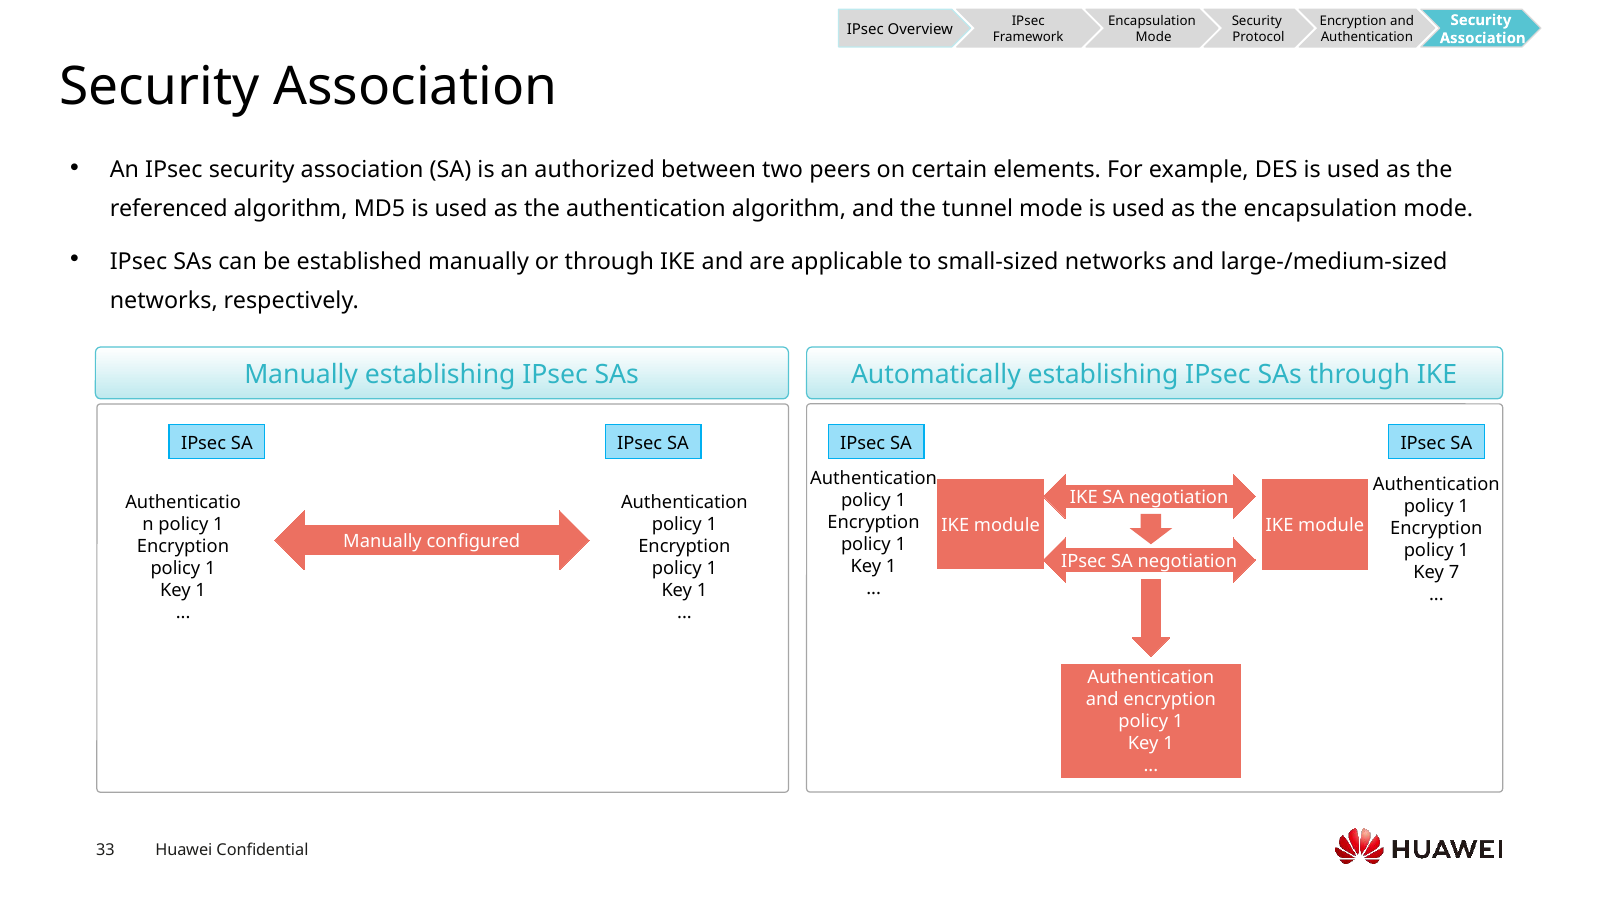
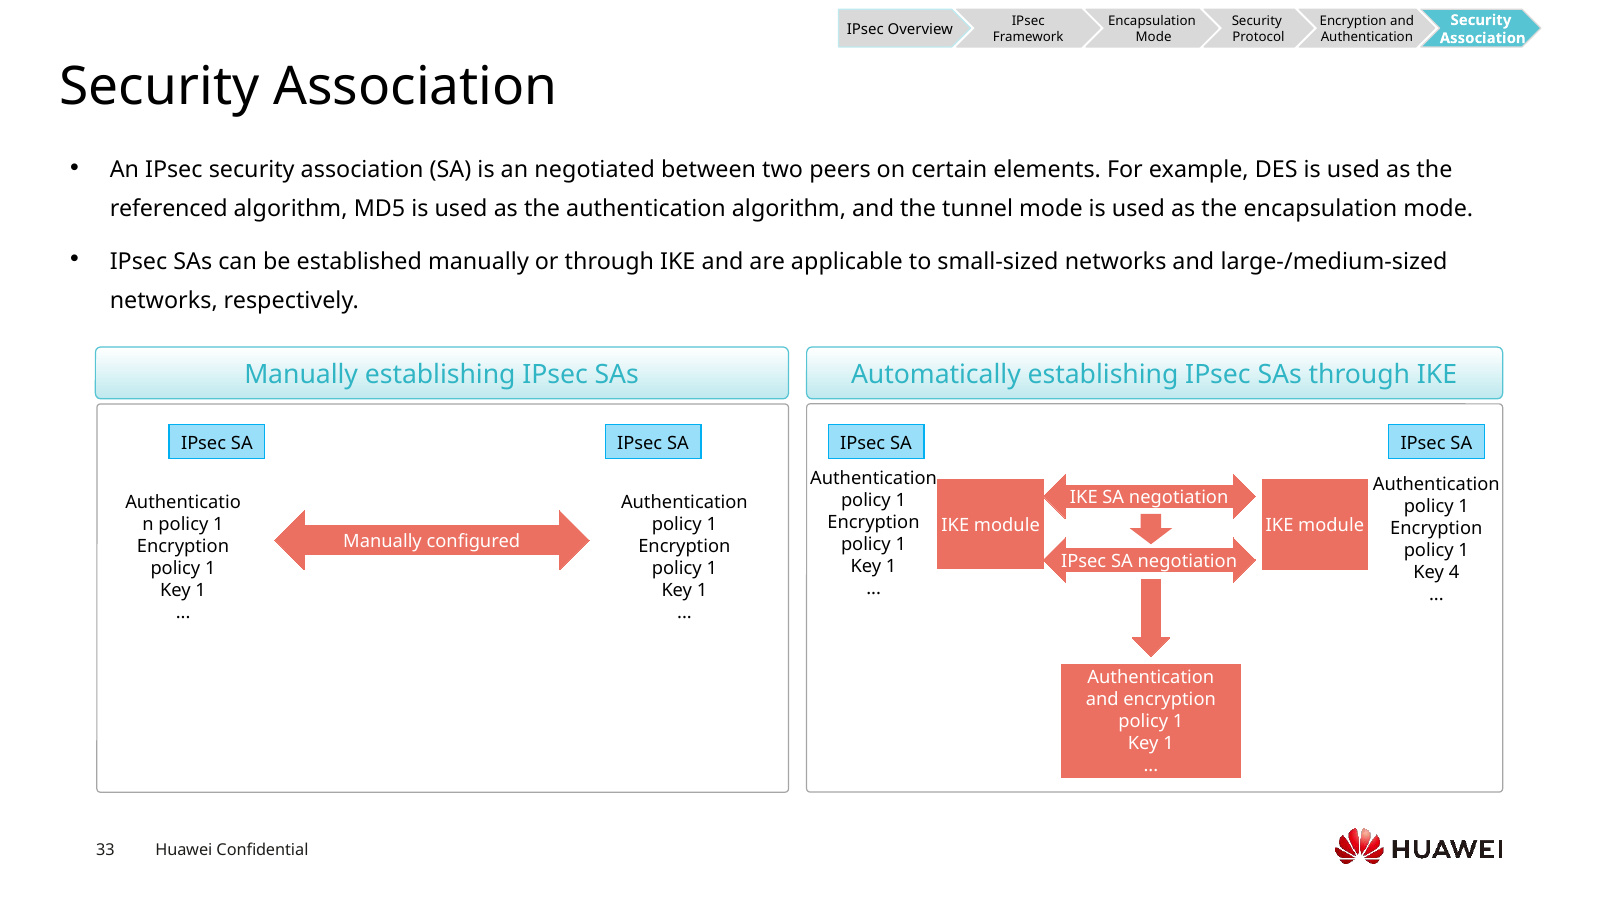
authorized: authorized -> negotiated (595, 170)
7: 7 -> 4 (1454, 572)
